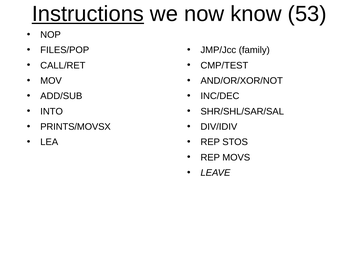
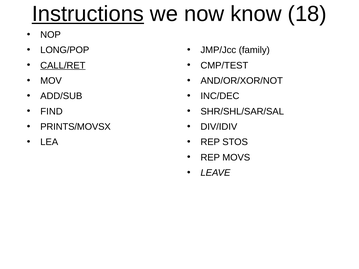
53: 53 -> 18 (307, 14)
FILES/POP: FILES/POP -> LONG/POP (65, 50)
CALL/RET underline: none -> present (63, 65)
INTO: INTO -> FIND (52, 112)
